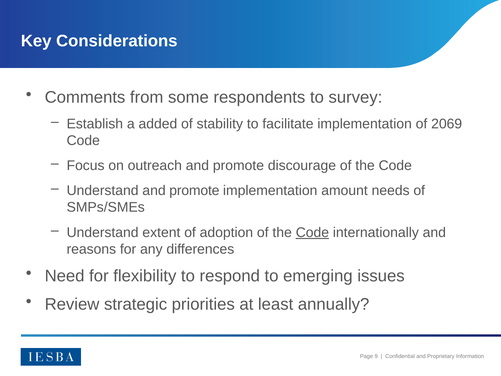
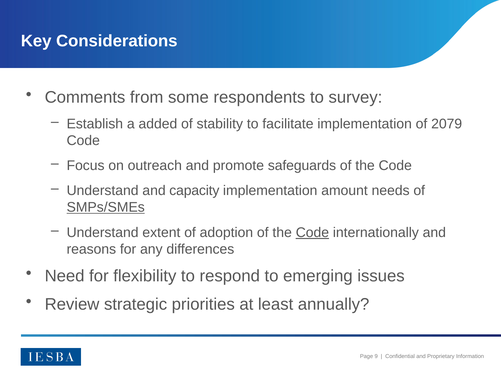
2069: 2069 -> 2079 (447, 124)
discourage: discourage -> safeguards (302, 165)
Understand and promote: promote -> capacity (194, 191)
SMPs/SMEs underline: none -> present (106, 207)
